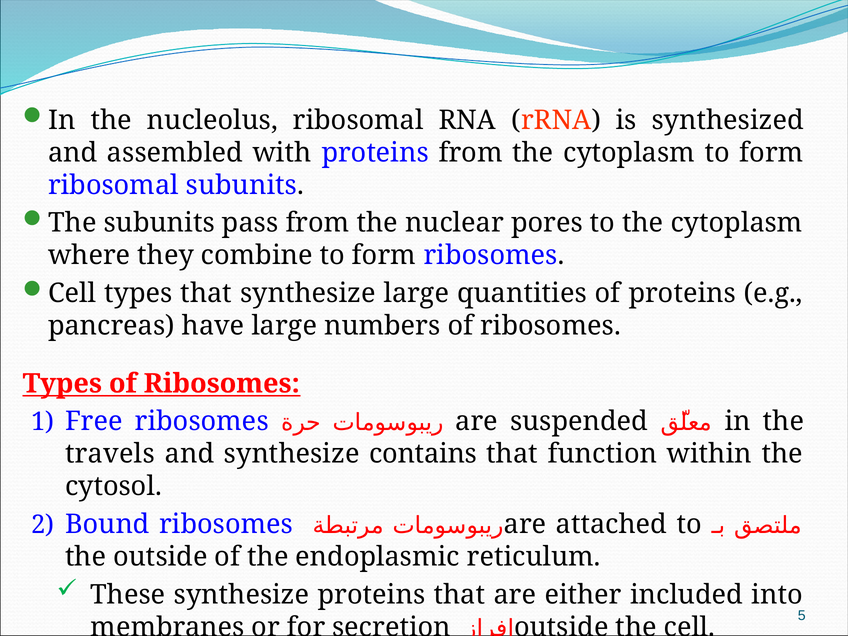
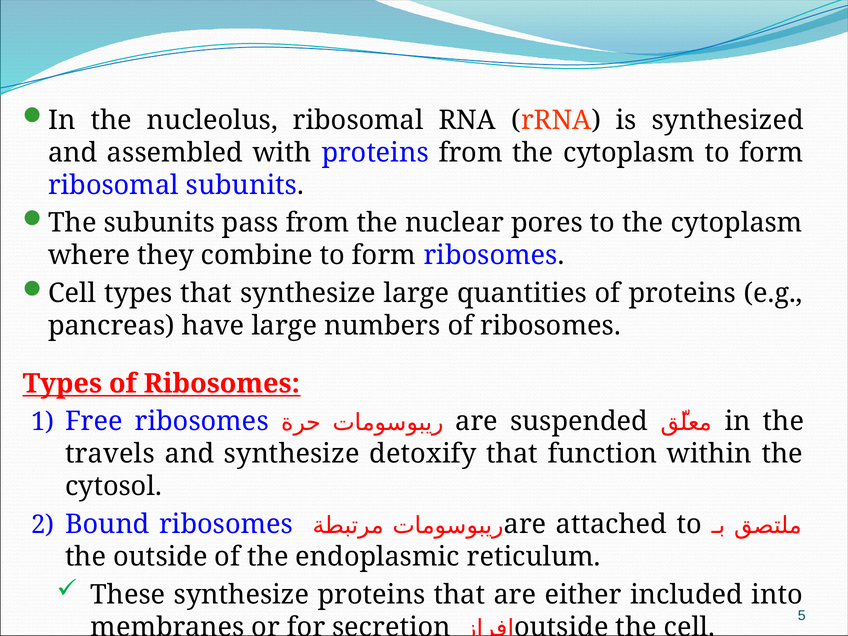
contains: contains -> detoxify (423, 454)
